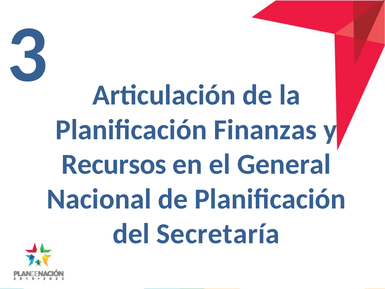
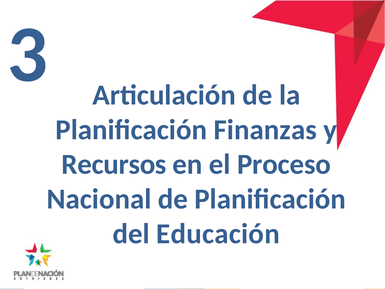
General: General -> Proceso (284, 164)
Secretaría: Secretaría -> Educación (218, 234)
